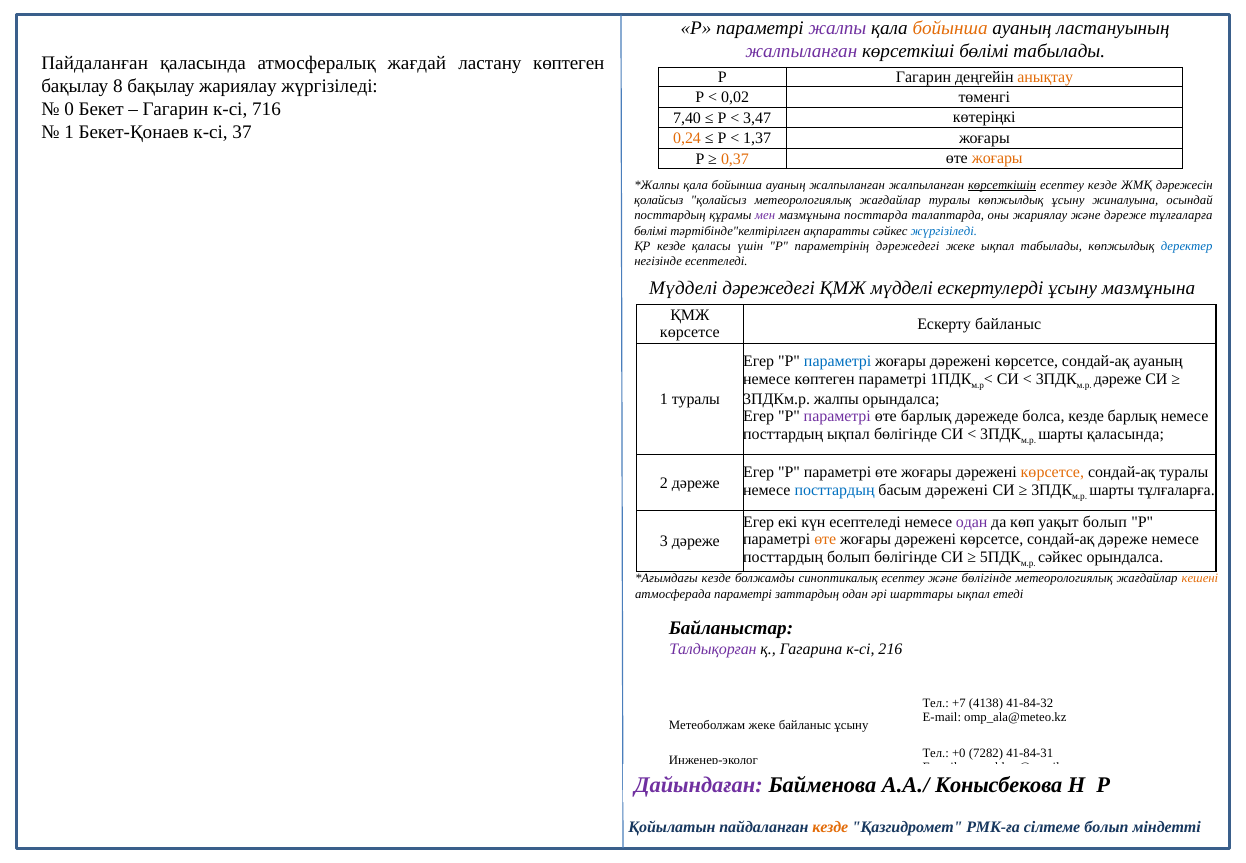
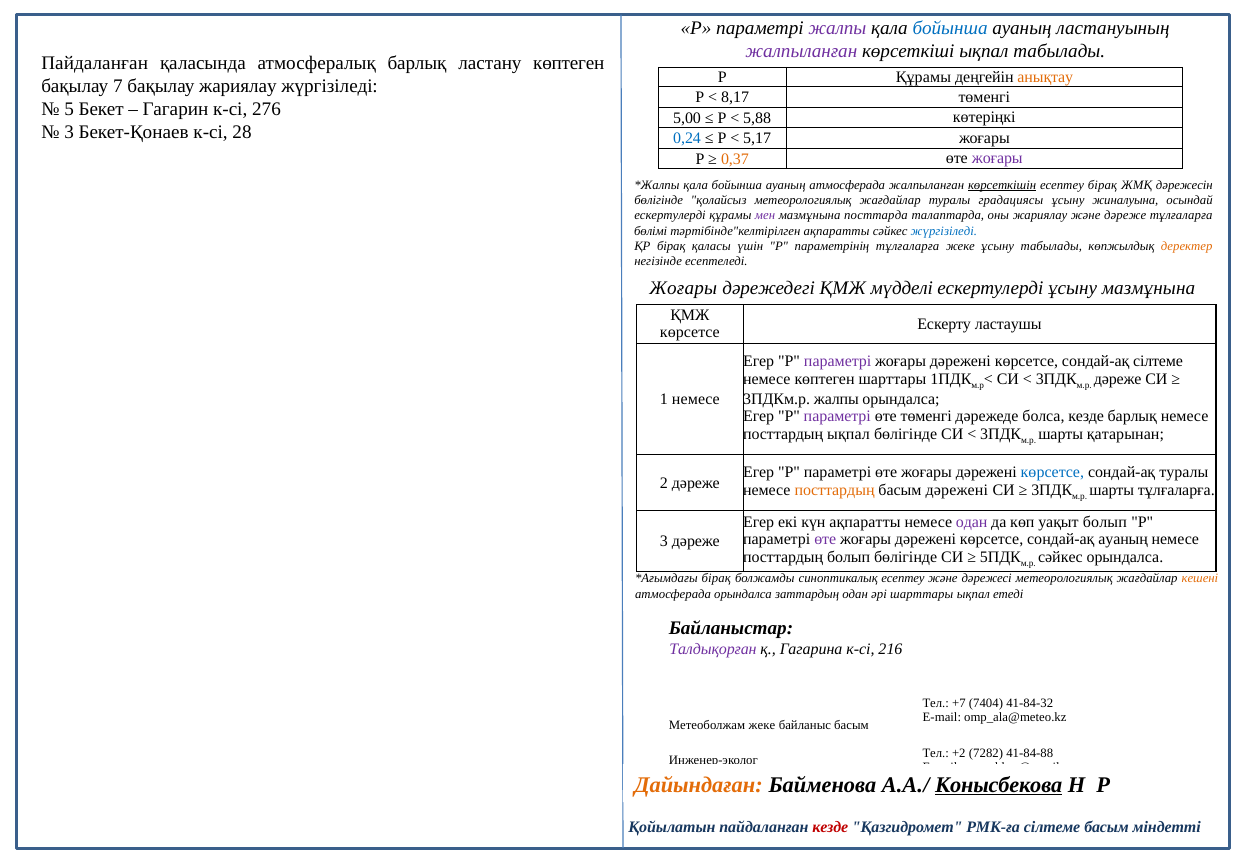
бойынша colour: orange -> blue (950, 28)
көрсеткіші бөлімі: бөлімі -> ықпал (984, 51)
атмосфералық жағдай: жағдай -> барлық (417, 63)
Р Гагарин: Гагарин -> Құрамы (923, 77)
8: 8 -> 7 (118, 86)
0,02: 0,02 -> 8,17 (735, 98)
0: 0 -> 5 (69, 109)
716: 716 -> 276 (266, 109)
7,40: 7,40 -> 5,00 (687, 118)
3,47: 3,47 -> 5,88 (757, 118)
1: 1 -> 3 (69, 132)
37: 37 -> 28 (242, 132)
0,24 colour: orange -> blue (687, 139)
1,37: 1,37 -> 5,17 (757, 139)
жоғары colour: orange -> purple (997, 159)
ауаның жалпыланған: жалпыланған -> атмосферада (847, 185)
есептеу кезде: кезде -> бірақ (1102, 185)
қолайсыз: қолайсыз -> бөлігінде (659, 200)
туралы көпжылдық: көпжылдық -> градациясы (1011, 200)
посттардың: посттардың -> ескертулерді (670, 215)
ҚР кезде: кезде -> бірақ (671, 246)
параметрінің дәрежедегі: дәрежедегі -> тұлғаларға (908, 246)
жеке ықпал: ықпал -> ұсыну (998, 246)
деректер colour: blue -> orange (1187, 246)
Мүдделі: Мүдделі -> Жоғары (683, 288)
Ескерту байланыс: байланыс -> ластаушы (1008, 324)
параметрі colour: blue -> purple (838, 361)
сондай-ақ ауаның: ауаның -> сілтеме (1158, 361)
көптеген параметрі: параметрі -> шарттары (892, 379)
1 туралы: туралы -> немесе (696, 399)
өте барлық: барлық -> төменгі (926, 416)
шарты қаласында: қаласында -> қатарынан (1125, 434)
көрсетсе colour: orange -> blue (1052, 472)
посттардың colour: blue -> orange (835, 490)
күн есептеледі: есептеледі -> ақпаратты (865, 522)
өте colour: orange -> purple (825, 539)
сондай-ақ дәреже: дәреже -> ауаның (1123, 539)
кезде: кезде -> бірақ (716, 578)
және бөлігінде: бөлігінде -> дәрежесі (987, 578)
атмосферада параметрі: параметрі -> орындалса (743, 594)
4138: 4138 -> 7404 (986, 703)
байланыс ұсыну: ұсыну -> басым (851, 725)
+0: +0 -> +2 (959, 753)
41-84-31: 41-84-31 -> 41-84-88 (1030, 753)
Дайындаған colour: purple -> orange (699, 784)
Конысбекова underline: none -> present (999, 784)
кезде colour: orange -> red (830, 826)
сілтеме болып: болып -> басым (1107, 826)
